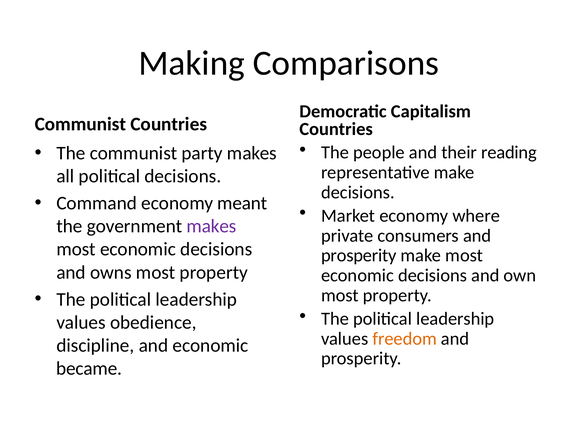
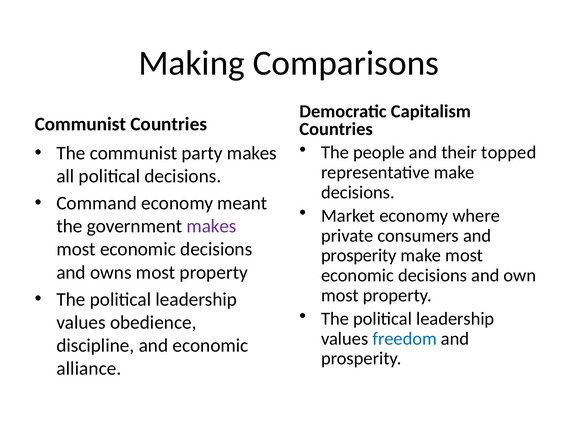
reading: reading -> topped (509, 153)
freedom colour: orange -> blue (405, 339)
became: became -> alliance (89, 369)
